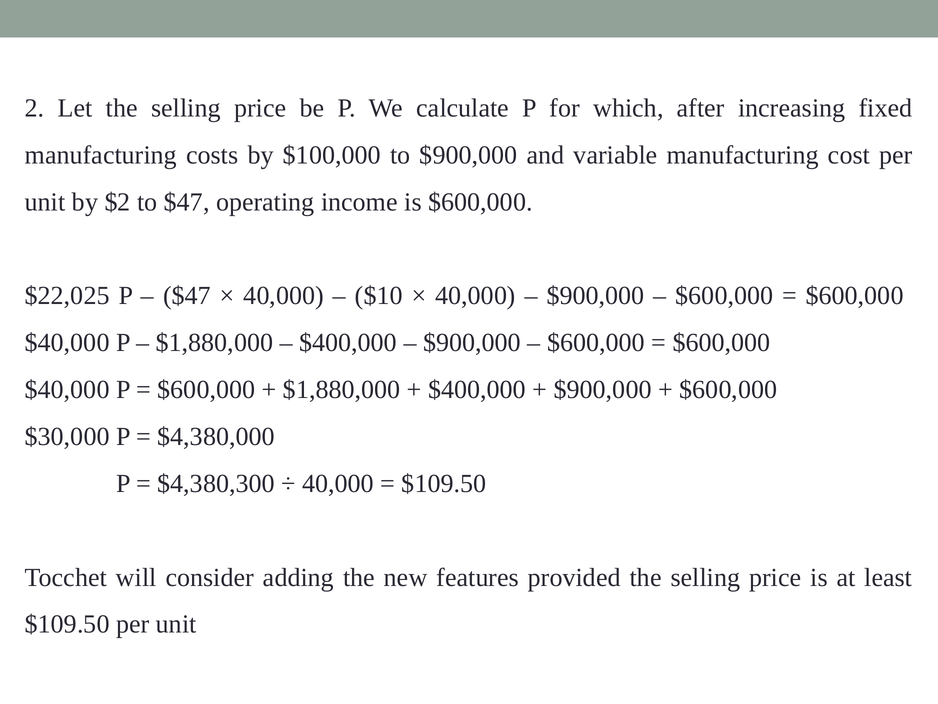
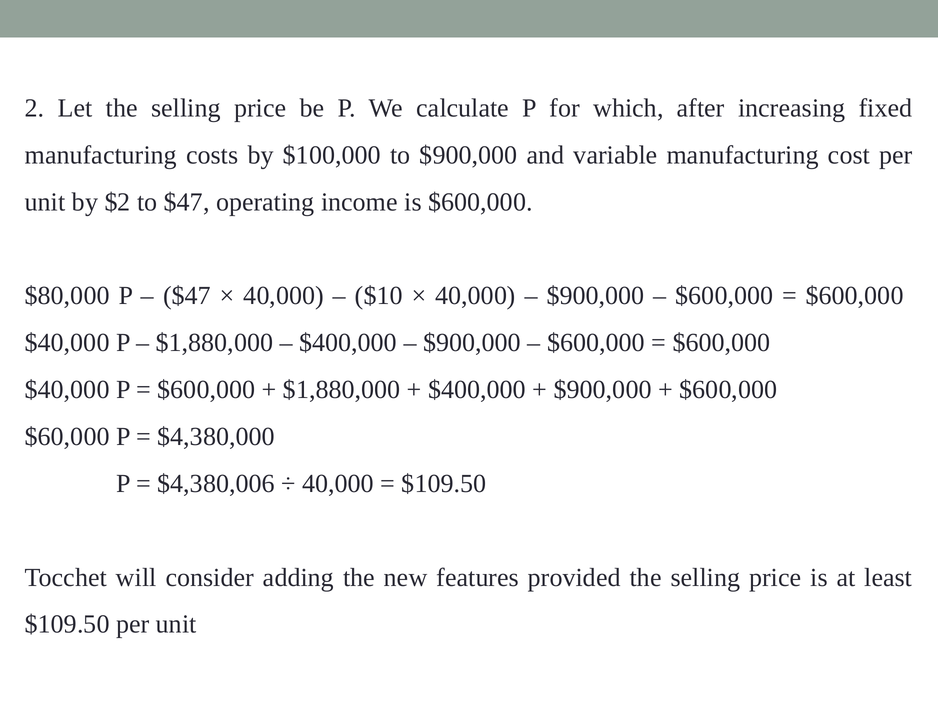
$22,025: $22,025 -> $80,000 (67, 296)
$30,000: $30,000 -> $60,000 (67, 436)
$4,380,300: $4,380,300 -> $4,380,006 (216, 483)
